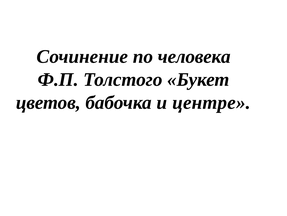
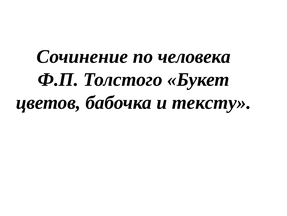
центре: центре -> тексту (211, 102)
